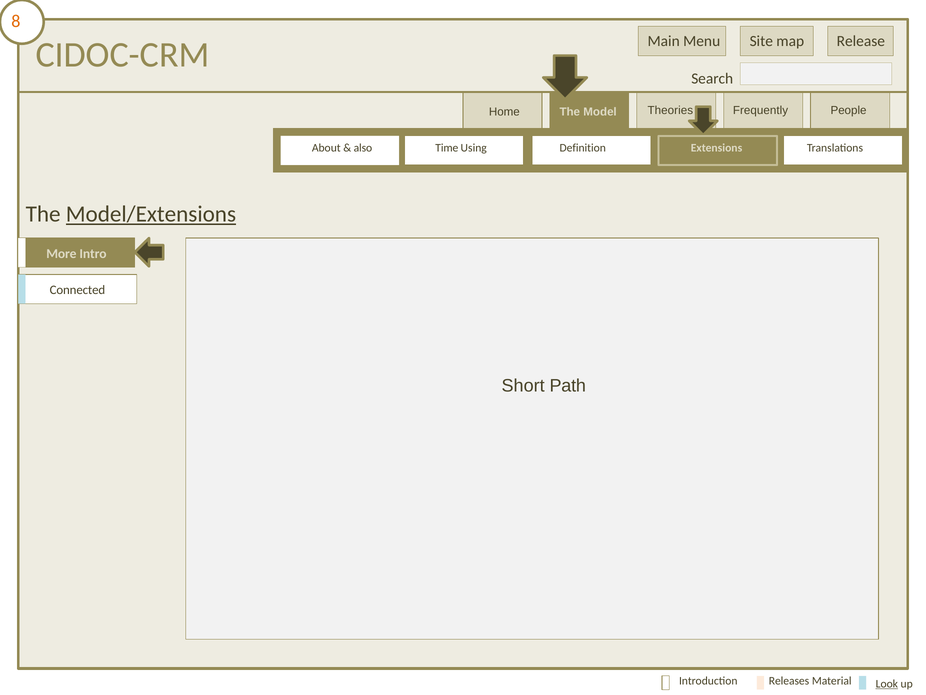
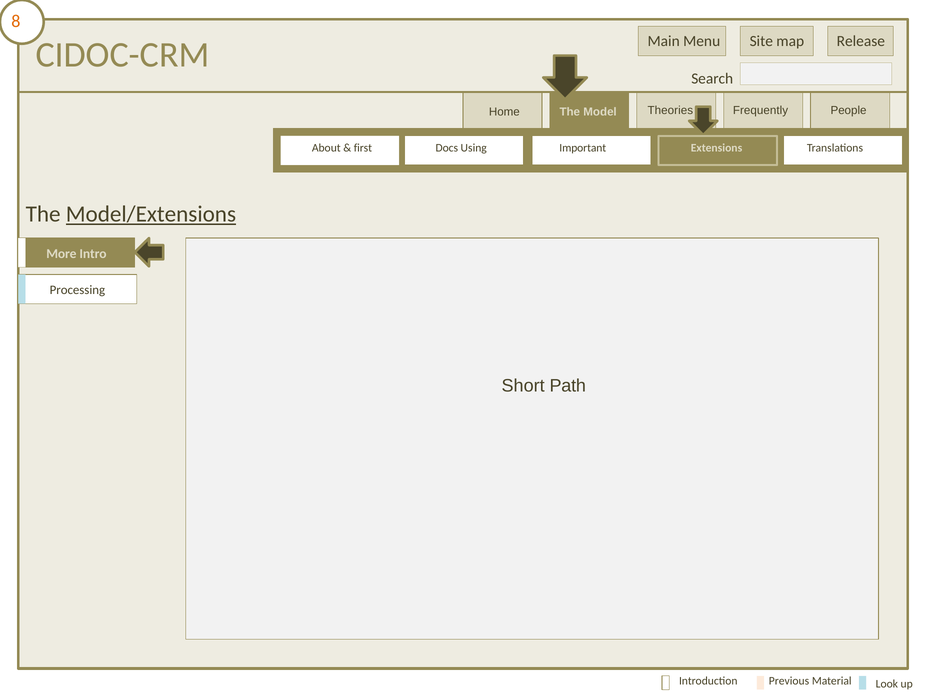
also: also -> first (363, 148)
Time: Time -> Docs (447, 148)
Definition: Definition -> Important (583, 148)
Connected: Connected -> Processing (77, 290)
Releases: Releases -> Previous (789, 680)
Look underline: present -> none (887, 683)
